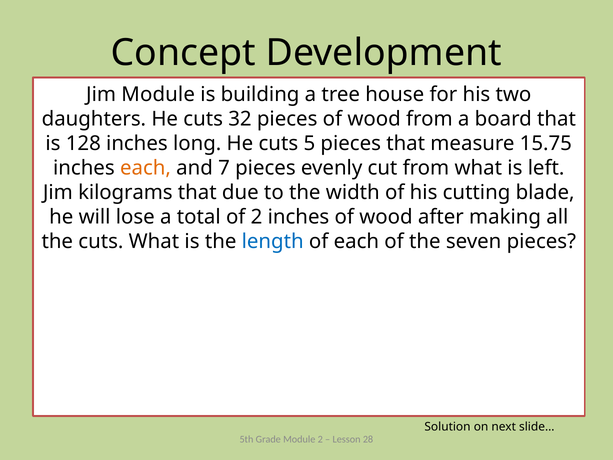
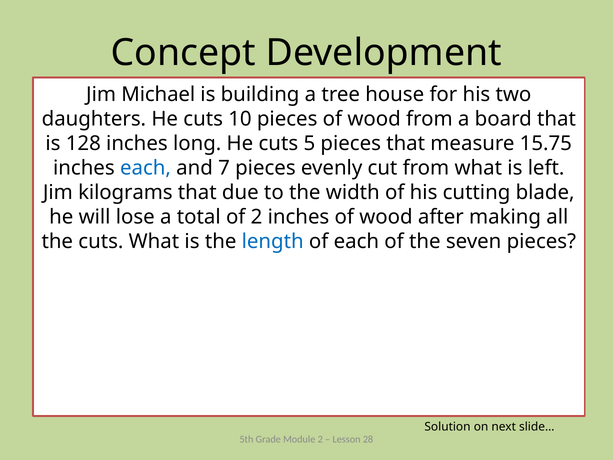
Jim Module: Module -> Michael (158, 94)
32: 32 -> 10 (240, 119)
each colour: orange -> blue (145, 168)
